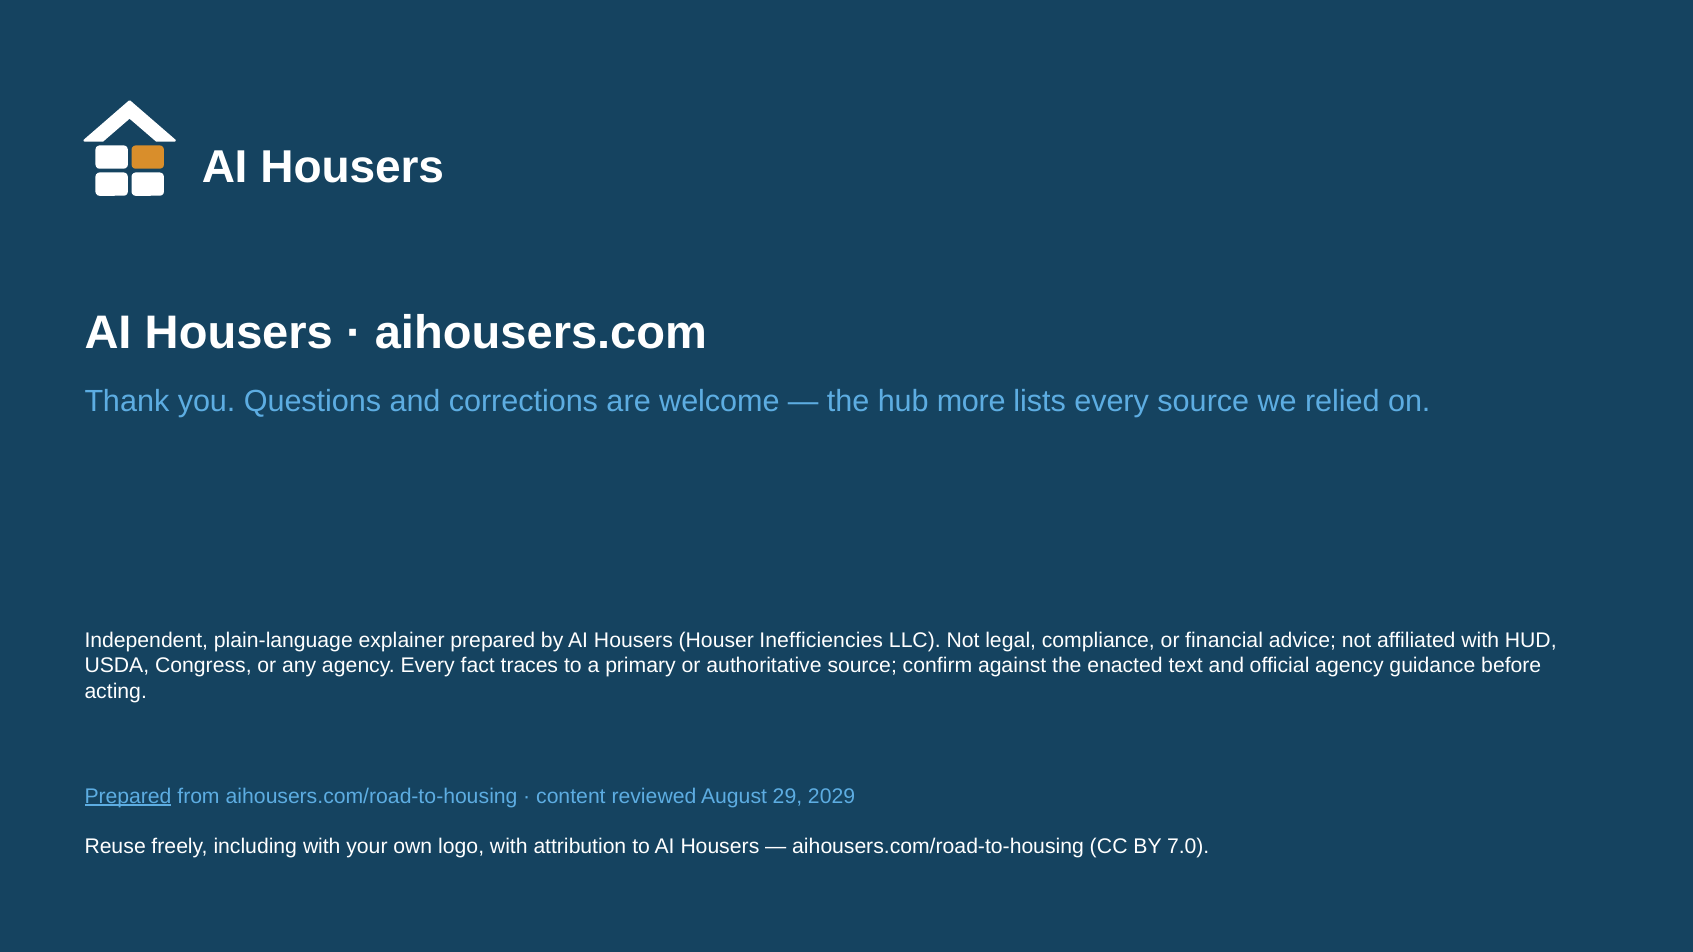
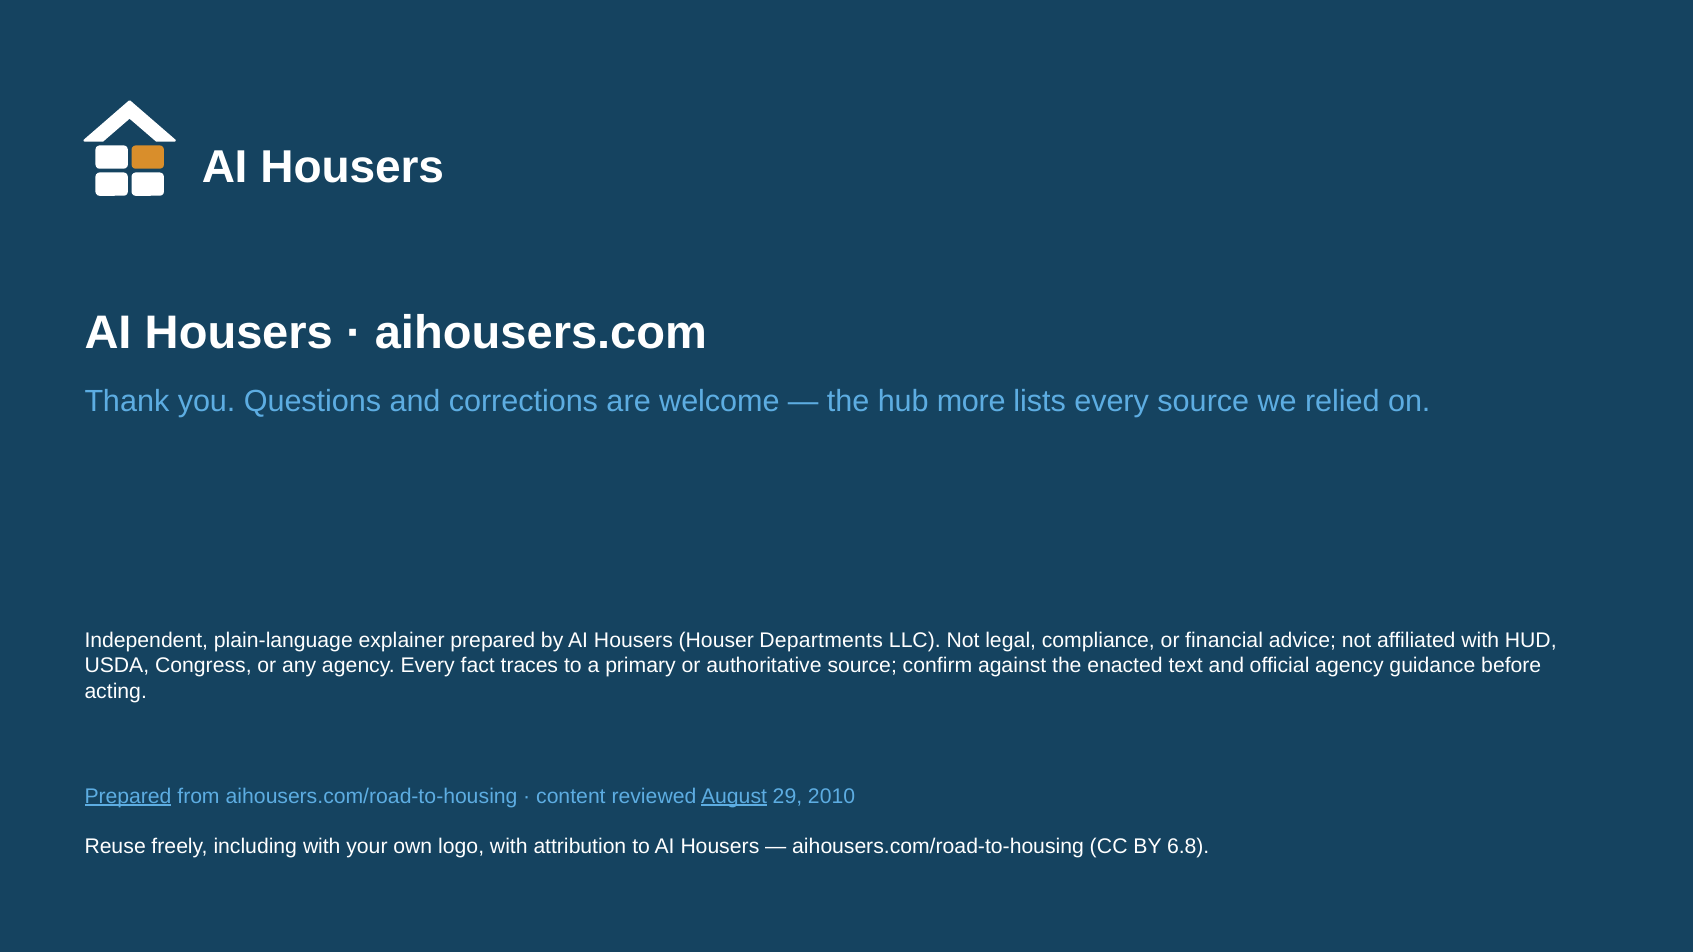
Inefficiencies: Inefficiencies -> Departments (821, 641)
August underline: none -> present (734, 796)
2029: 2029 -> 2010 (832, 796)
7.0: 7.0 -> 6.8 (1188, 847)
